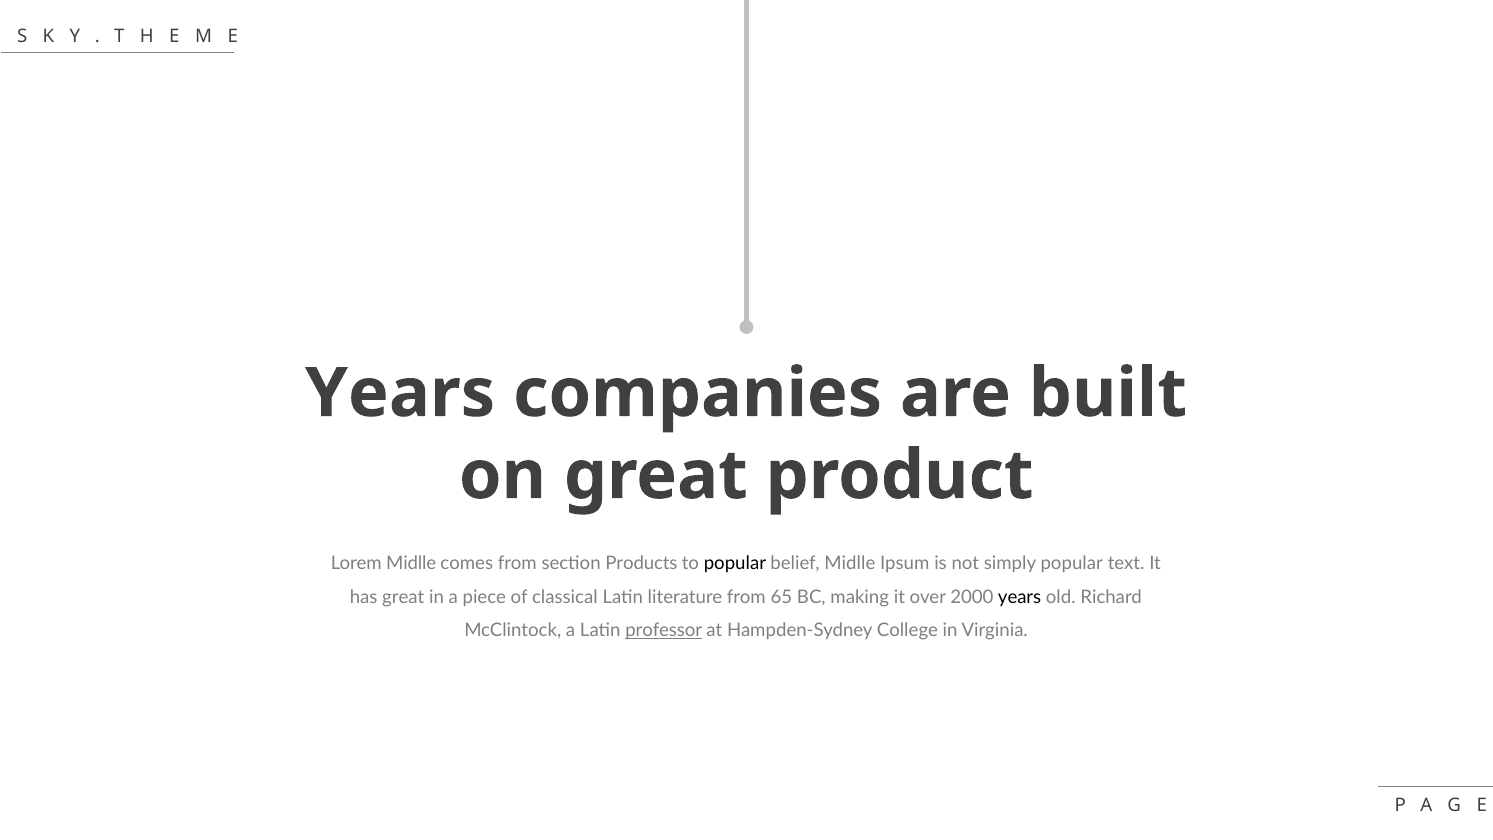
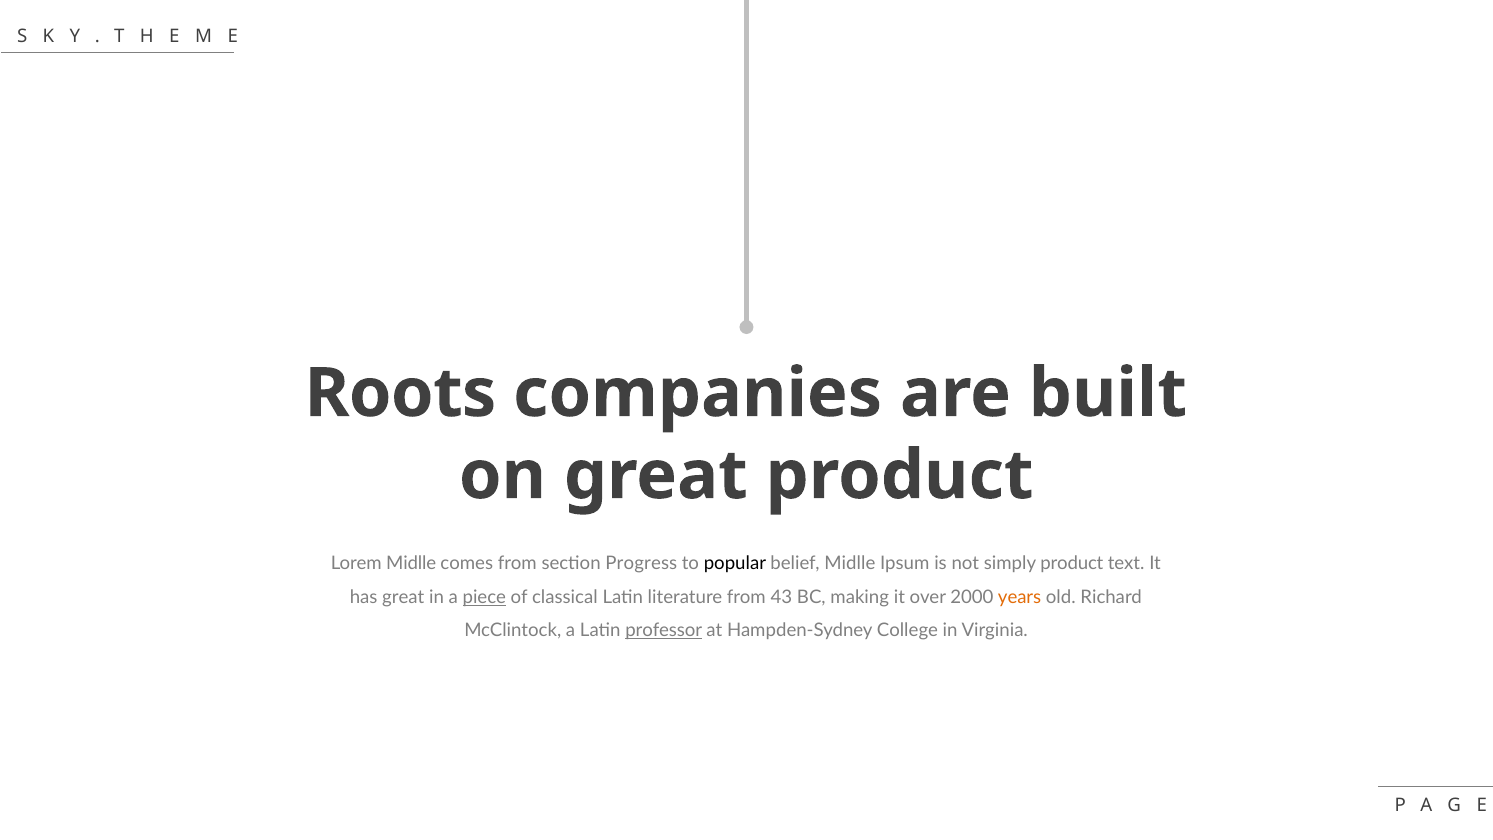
Years: Years -> Roots (400, 393)
Products: Products -> Progress (641, 563)
simply popular: popular -> product (1072, 563)
piece underline: none -> present (484, 597)
65: 65 -> 43 (781, 597)
years colour: black -> orange (1020, 597)
